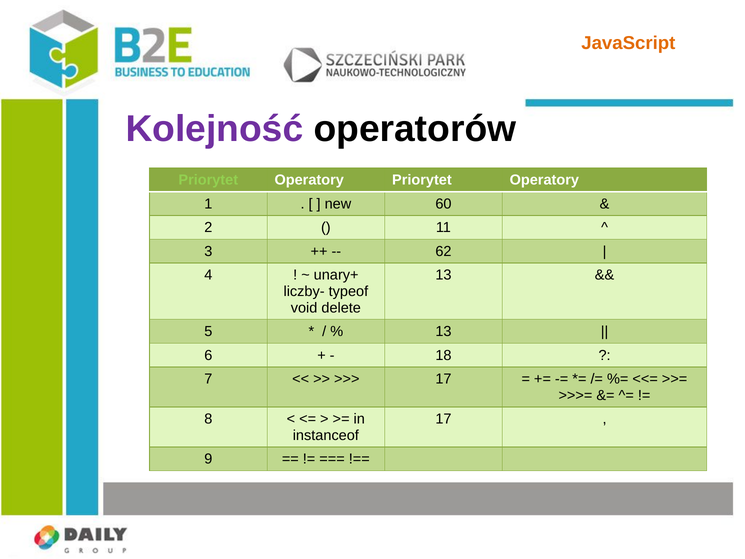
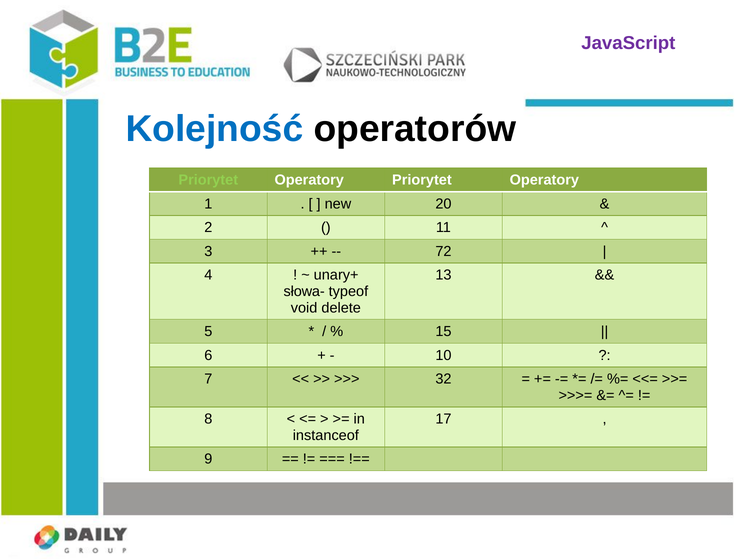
JavaScript colour: orange -> purple (628, 43)
Kolejność colour: purple -> blue (214, 129)
60: 60 -> 20 (443, 204)
62: 62 -> 72 (443, 251)
liczby-: liczby- -> słowa- (304, 291)
13: 13 -> 15 (443, 331)
18: 18 -> 10 (443, 355)
17: 17 -> 32 (443, 379)
